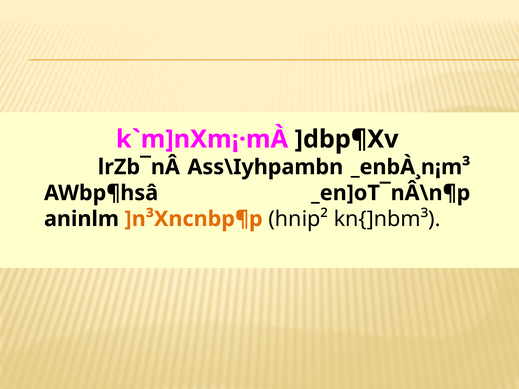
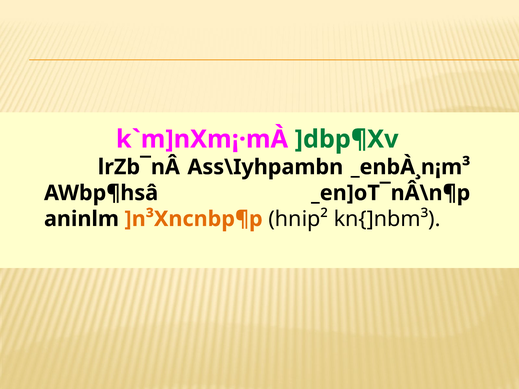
]dbp¶Xv colour: black -> green (347, 139)
